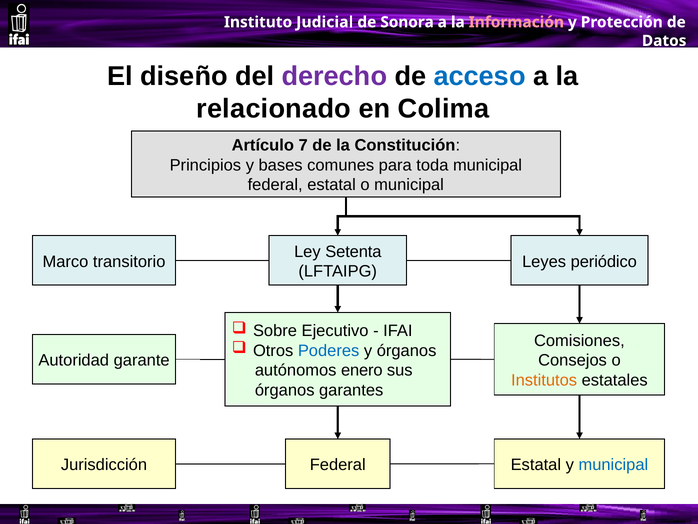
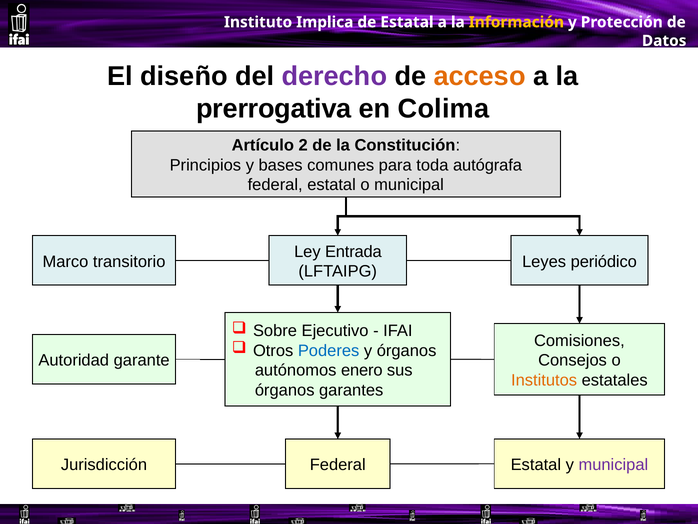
Judicial: Judicial -> Implica (325, 22)
de Sonora: Sonora -> Estatal (407, 22)
Información colour: pink -> yellow (516, 22)
acceso colour: blue -> orange (480, 76)
relacionado: relacionado -> prerrogativa (274, 109)
7: 7 -> 2 (303, 145)
toda municipal: municipal -> autógrafa (487, 165)
Setenta: Setenta -> Entrada (353, 251)
municipal colour: blue -> purple (613, 464)
